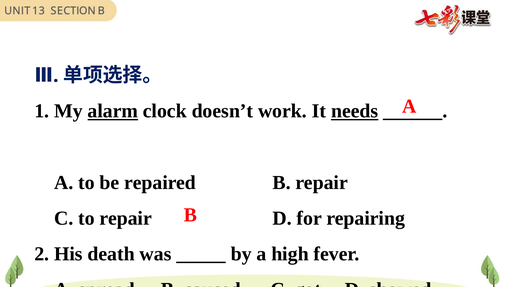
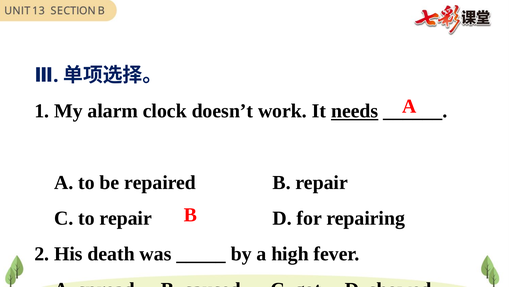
alarm underline: present -> none (113, 111)
